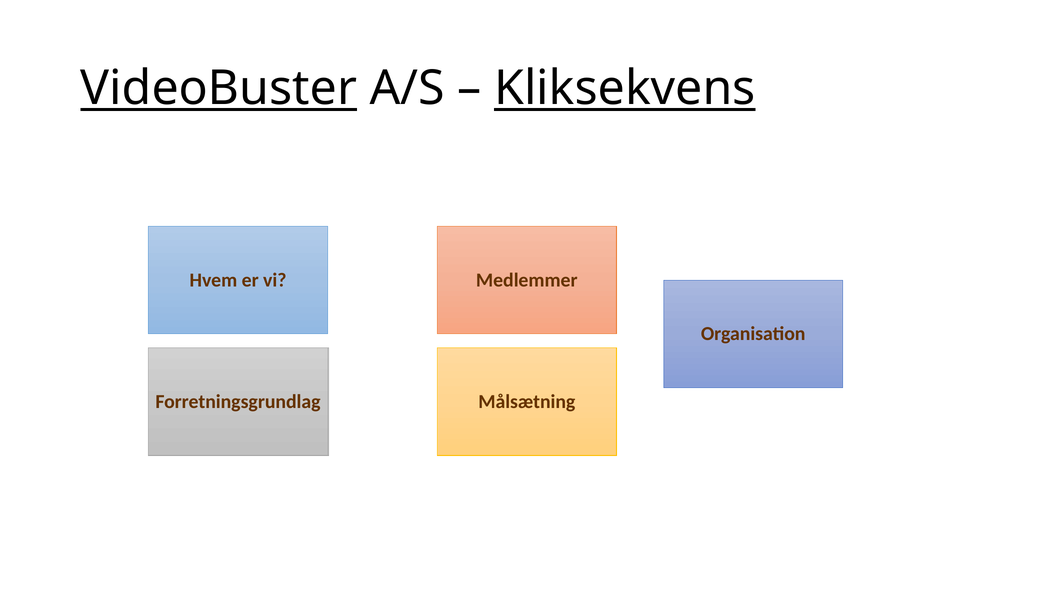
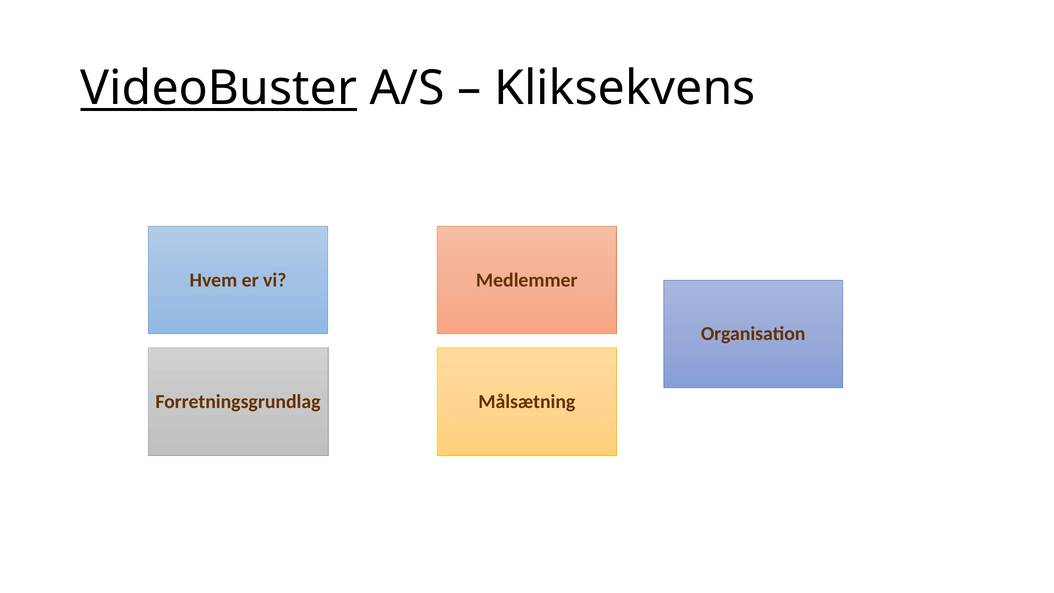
Kliksekvens underline: present -> none (625, 89)
